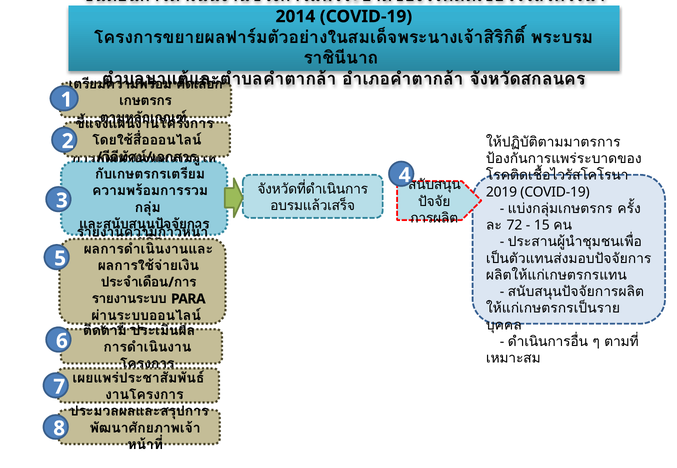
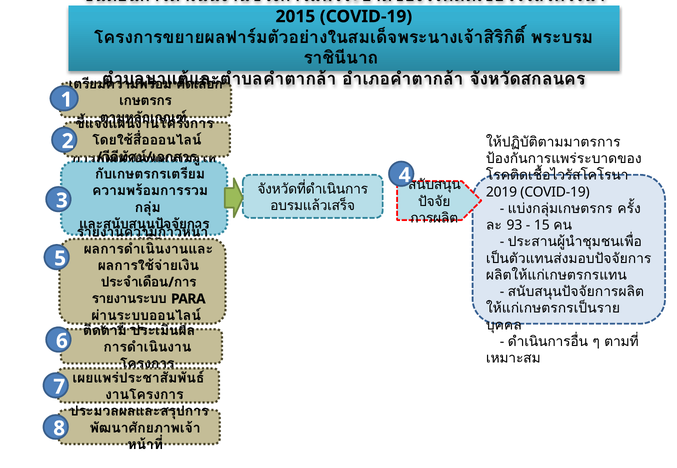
2014: 2014 -> 2015 (295, 17)
72: 72 -> 93 (514, 226)
